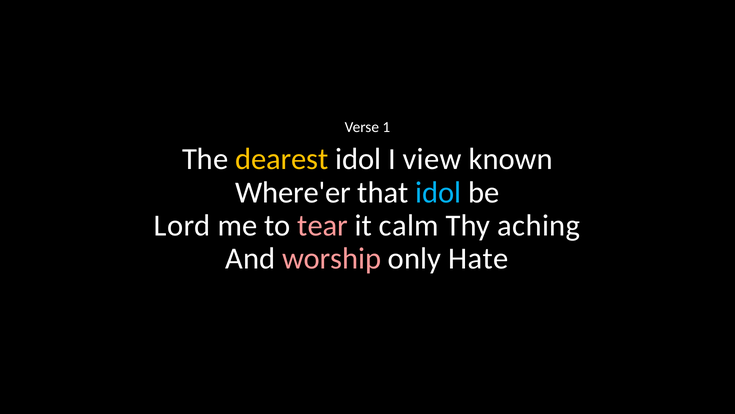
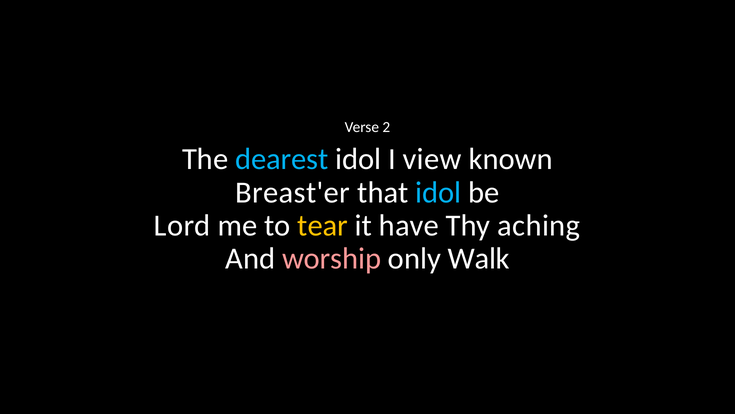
1: 1 -> 2 (386, 127)
dearest colour: yellow -> light blue (282, 159)
Where'er: Where'er -> Breast'er (293, 192)
tear colour: pink -> yellow (323, 225)
calm: calm -> have (409, 225)
Hate: Hate -> Walk (479, 258)
